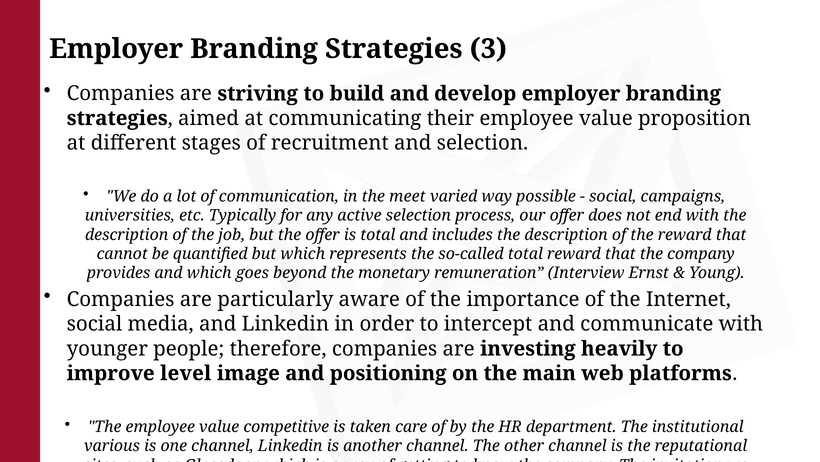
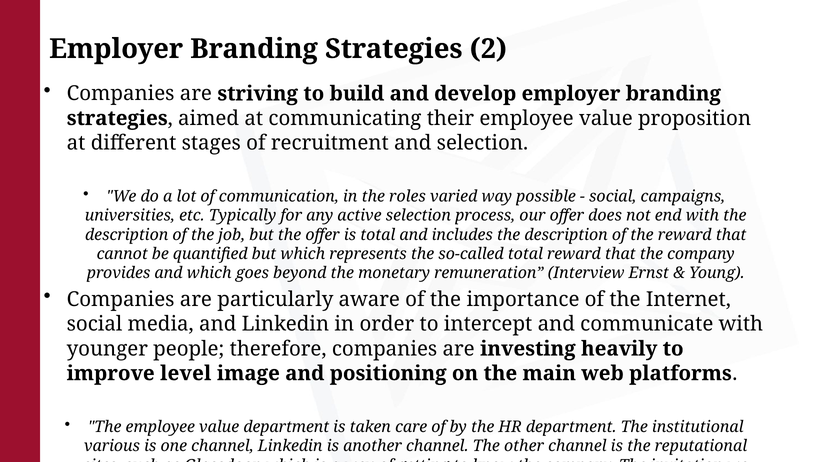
3: 3 -> 2 (488, 49)
meet: meet -> roles (407, 196)
value competitive: competitive -> department (286, 426)
